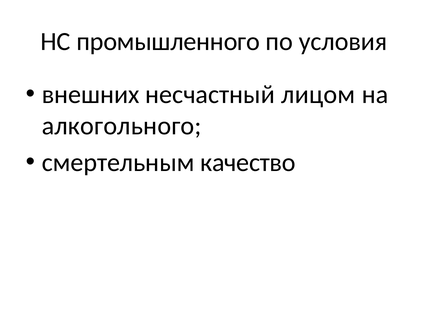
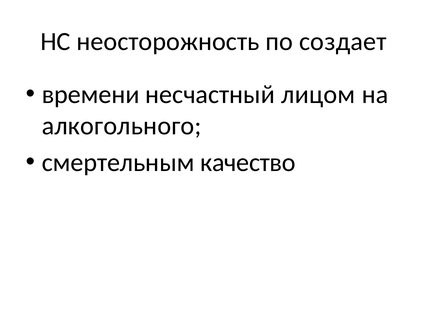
промышленного: промышленного -> неосторожность (168, 41)
условия: условия -> создает (343, 41)
внешних: внешних -> времени (91, 95)
